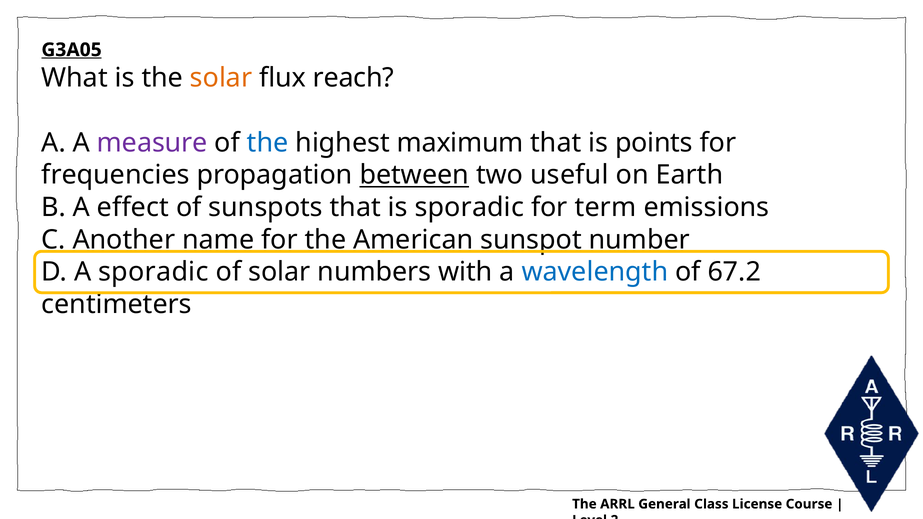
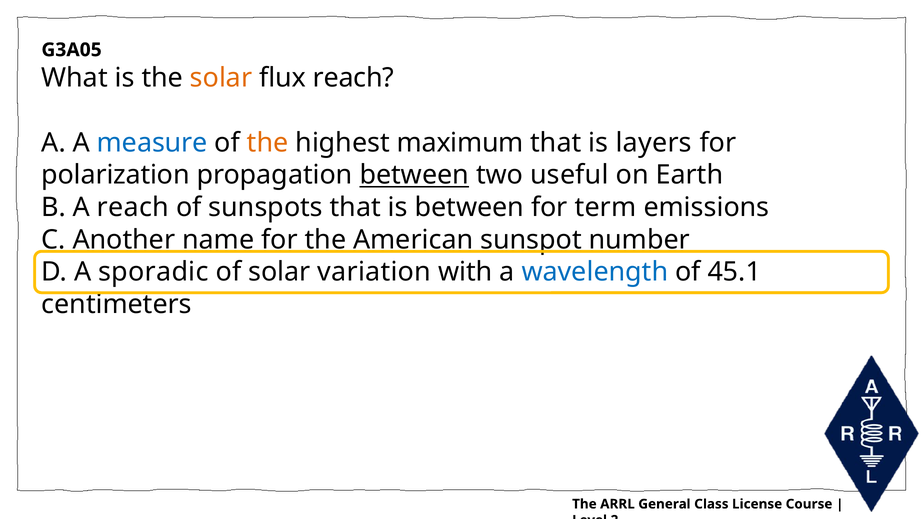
G3A05 underline: present -> none (72, 50)
measure colour: purple -> blue (152, 143)
the colour: blue -> orange (268, 143)
points: points -> layers (654, 143)
frequencies: frequencies -> polarization (116, 175)
A effect: effect -> reach (133, 207)
is sporadic: sporadic -> between (469, 207)
numbers: numbers -> variation (374, 272)
67.2: 67.2 -> 45.1 (734, 272)
